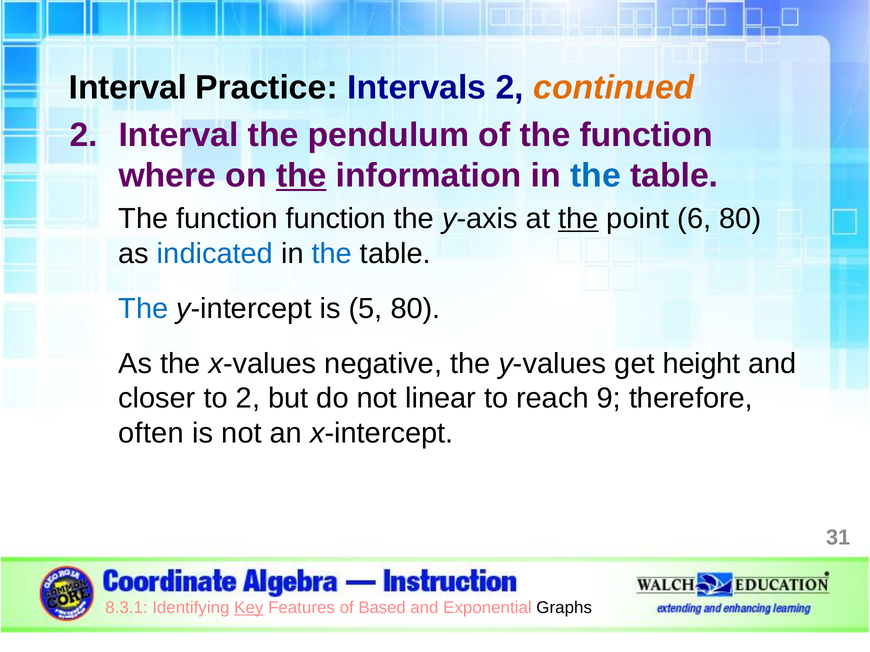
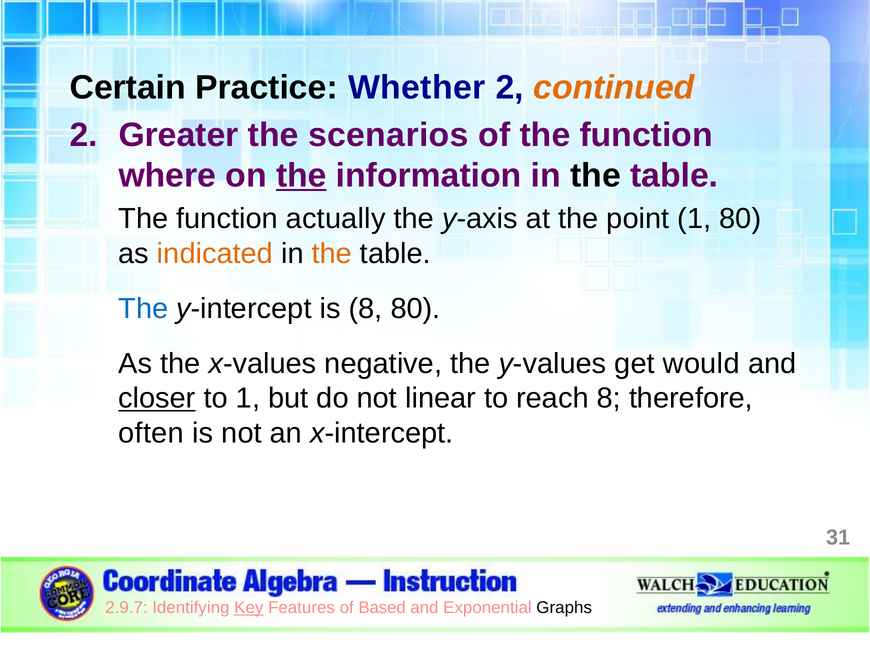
Interval: Interval -> Certain (128, 88)
Intervals: Intervals -> Whether (417, 88)
2 Interval: Interval -> Greater (179, 135)
pendulum: pendulum -> scenarios (388, 135)
the colour: blue -> black (596, 176)
function function: function -> actually (336, 219)
the underline: present -> none (578, 219)
point 6: 6 -> 1 (694, 219)
indicated colour: blue -> orange (215, 254)
the colour: blue -> orange (332, 254)
is 5: 5 -> 8 (366, 309)
height: height -> would (701, 364)
closer underline: none -> present (157, 399)
to 2: 2 -> 1 (248, 399)
reach 9: 9 -> 8 (609, 399)
8.3.1: 8.3.1 -> 2.9.7 (126, 608)
